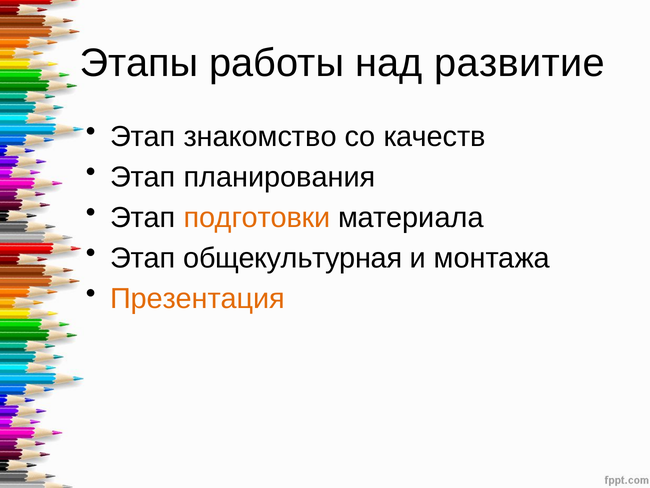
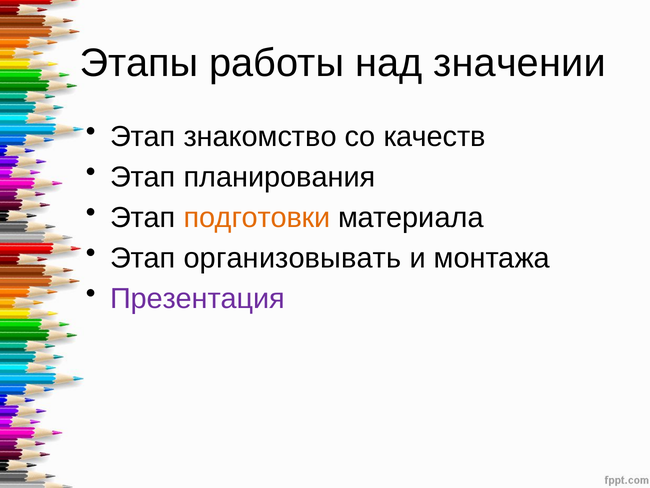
развитие: развитие -> значении (520, 63)
общекультурная: общекультурная -> организовывать (293, 258)
Презентация colour: orange -> purple (198, 298)
